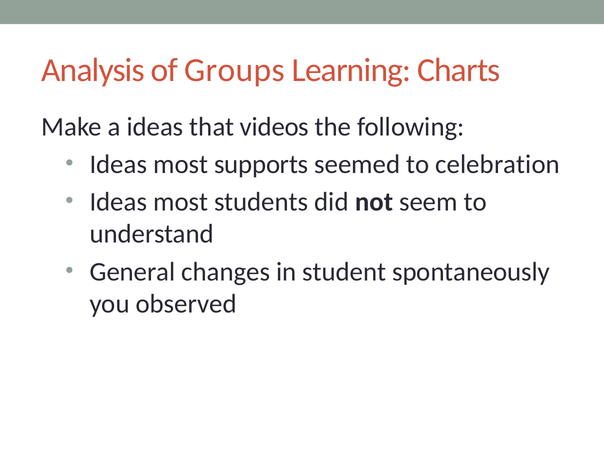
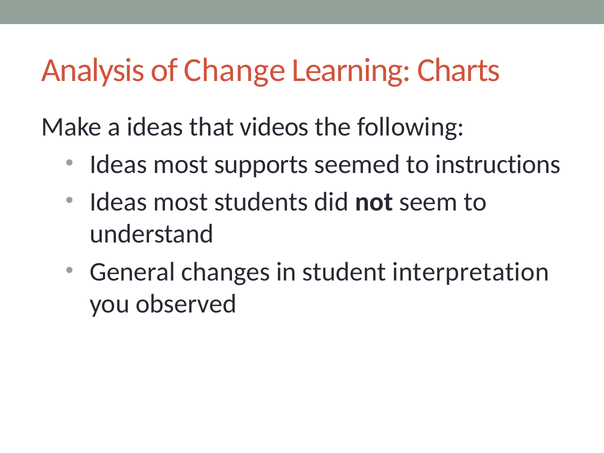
Groups: Groups -> Change (235, 70)
celebration: celebration -> instructions (498, 164)
spontaneously: spontaneously -> interpretation (471, 272)
